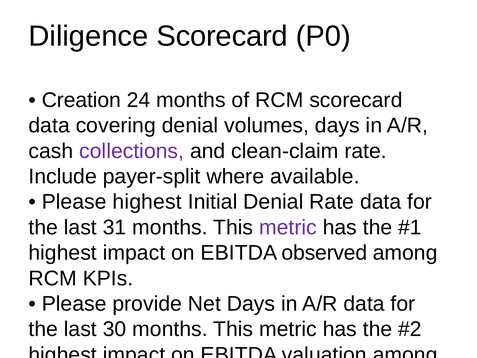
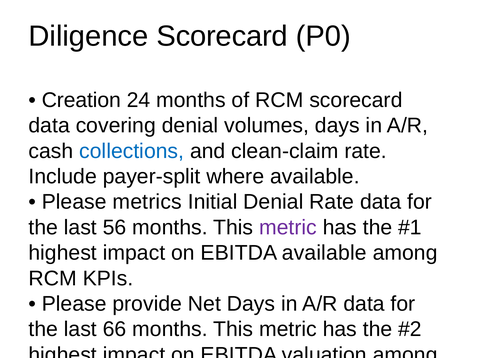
collections colour: purple -> blue (132, 151)
Please highest: highest -> metrics (147, 202)
31: 31 -> 56 (115, 227)
EBITDA observed: observed -> available (324, 253)
30: 30 -> 66 (115, 329)
